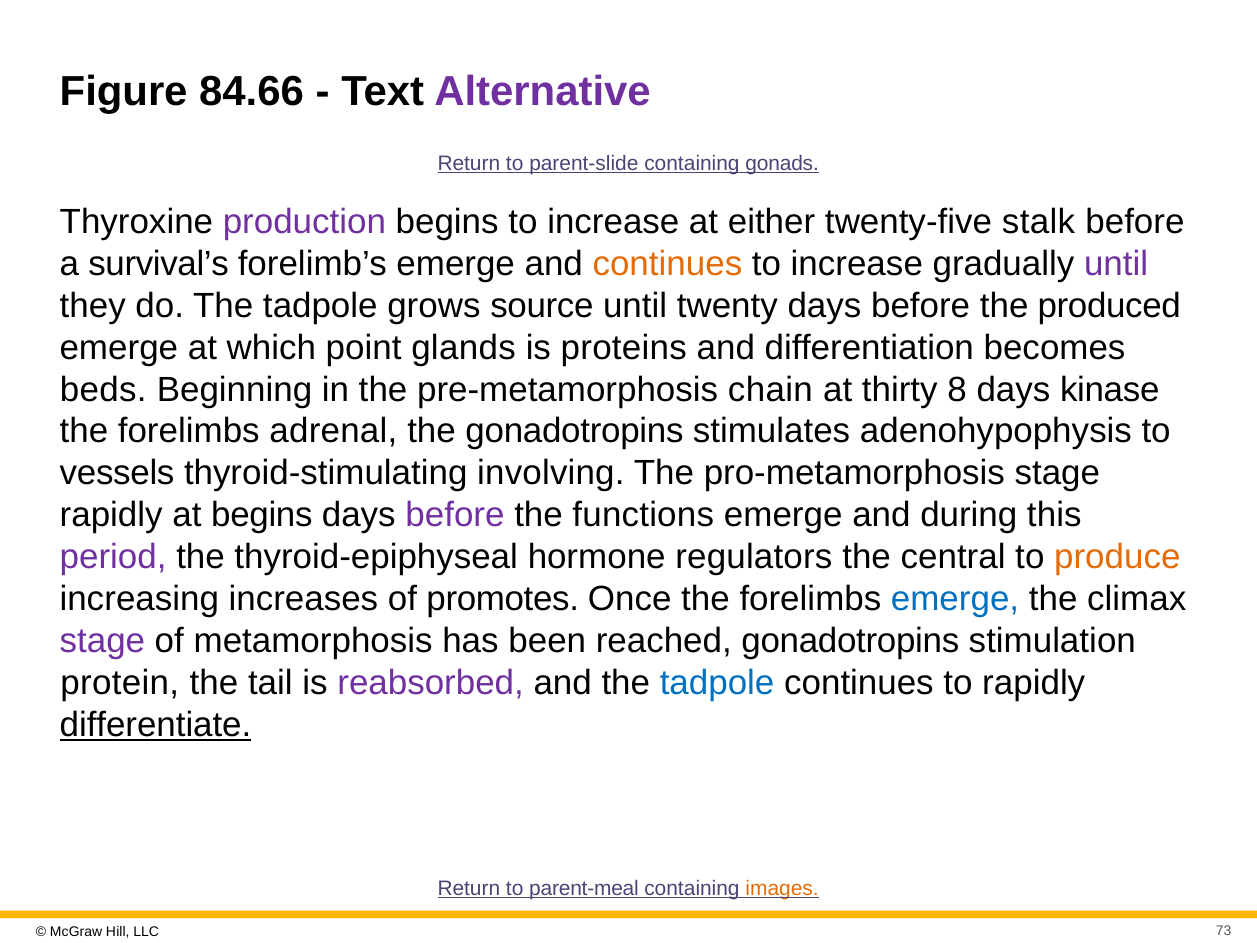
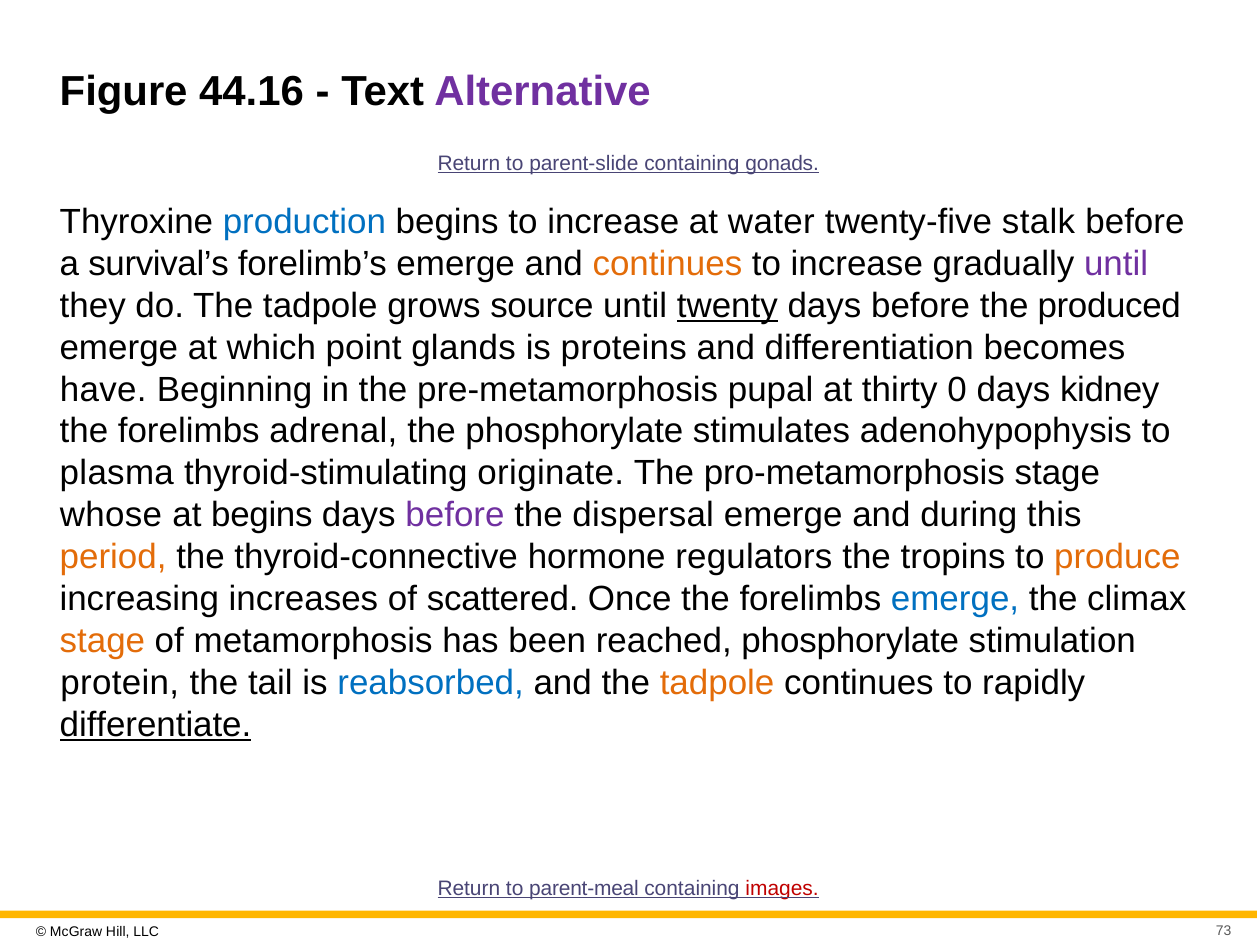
84.66: 84.66 -> 44.16 (252, 91)
production colour: purple -> blue (304, 222)
either: either -> water (771, 222)
twenty underline: none -> present (727, 306)
beds: beds -> have (103, 389)
chain: chain -> pupal (771, 389)
8: 8 -> 0 (957, 389)
kinase: kinase -> kidney (1110, 389)
the gonadotropins: gonadotropins -> phosphorylate (574, 431)
vessels: vessels -> plasma (117, 473)
involving: involving -> originate (551, 473)
rapidly: rapidly -> whose (111, 515)
functions: functions -> dispersal (643, 515)
period colour: purple -> orange (113, 557)
thyroid-epiphyseal: thyroid-epiphyseal -> thyroid-connective (376, 557)
central: central -> tropins (953, 557)
promotes: promotes -> scattered (503, 599)
stage colour: purple -> orange (102, 641)
reached gonadotropins: gonadotropins -> phosphorylate (850, 641)
reabsorbed colour: purple -> blue (431, 683)
tadpole colour: blue -> orange (717, 683)
images colour: orange -> red (782, 888)
